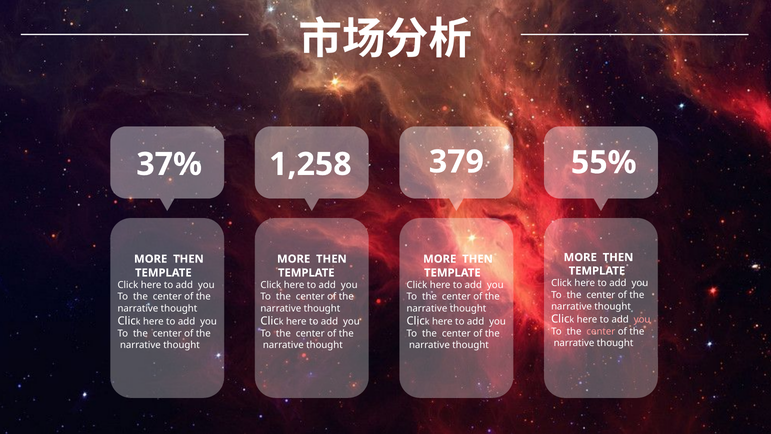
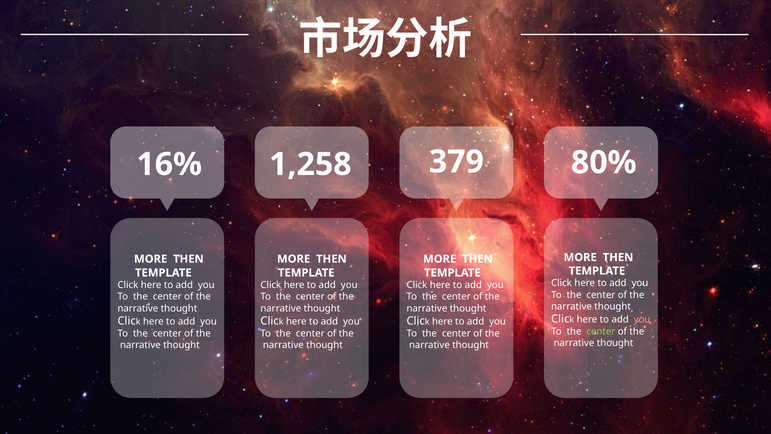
37%: 37% -> 16% (169, 164)
55%: 55% -> 80% (604, 162)
center colour: pink -> light green (601, 331)
